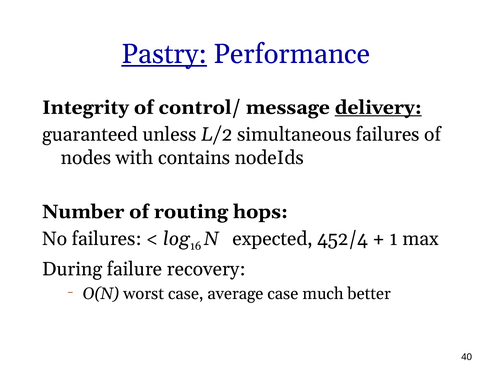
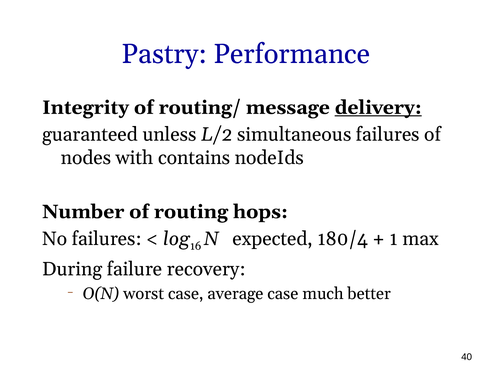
Pastry underline: present -> none (164, 54)
control/: control/ -> routing/ (200, 108)
452/4: 452/4 -> 180/4 (343, 239)
